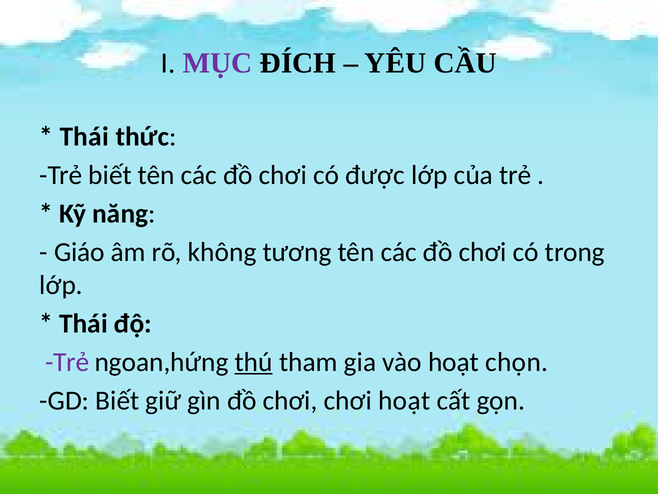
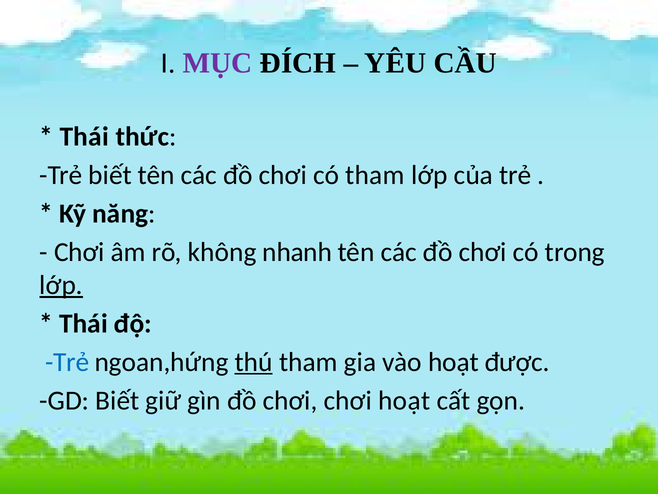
có được: được -> tham (375, 175)
Giáo: Giáo -> Chơi (79, 252)
tương: tương -> nhanh (297, 252)
lớp underline: none -> present (61, 285)
Trẻ colour: purple -> blue (67, 362)
chọn: chọn -> được (517, 362)
